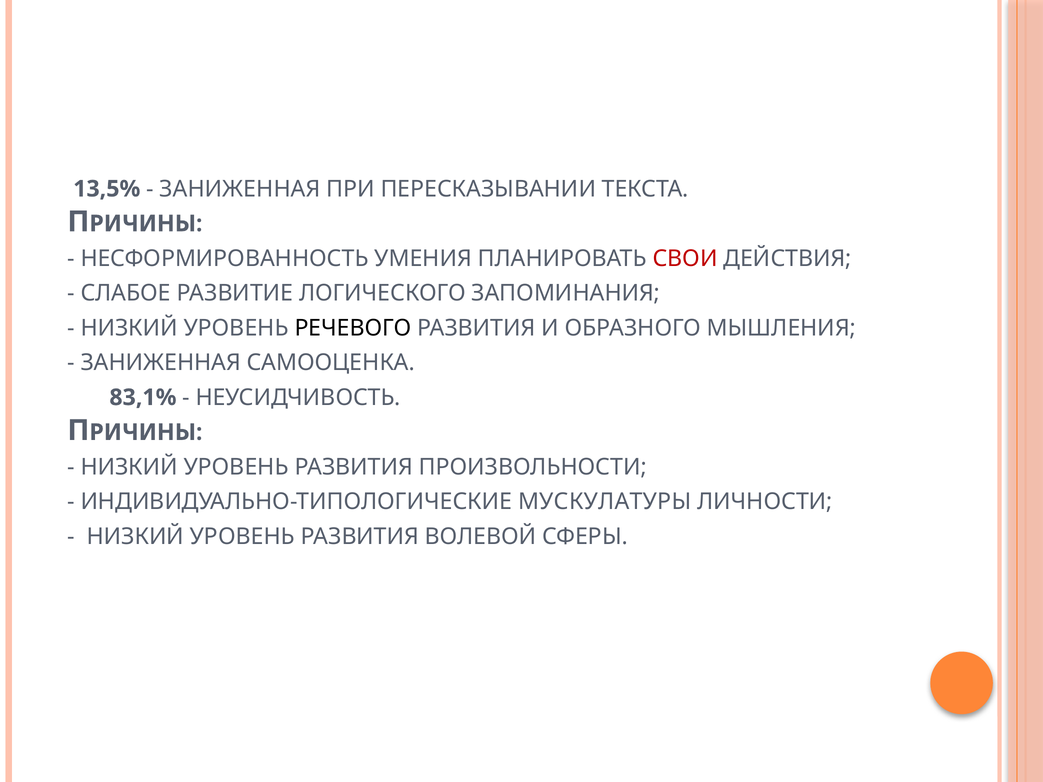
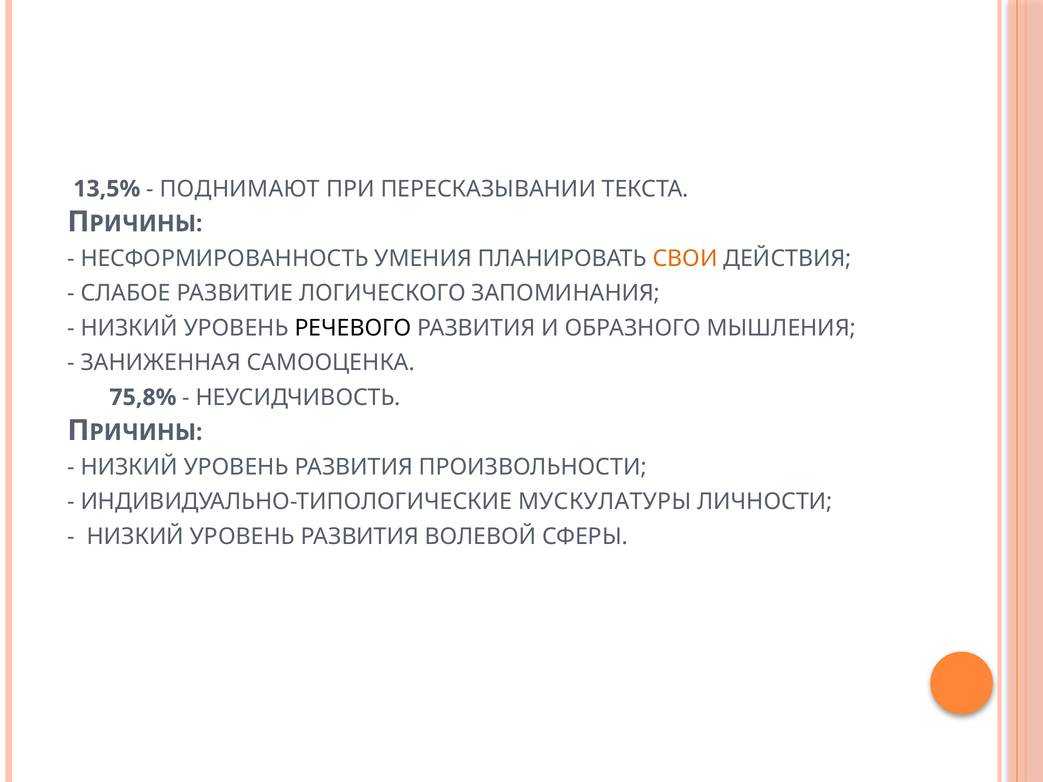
ЗАНИЖЕННАЯ: ЗАНИЖЕННАЯ -> ПОДНИМАЮТ (240, 189)
СВОИ colour: red -> orange (685, 258)
83,1%: 83,1% -> 75,8% (143, 398)
